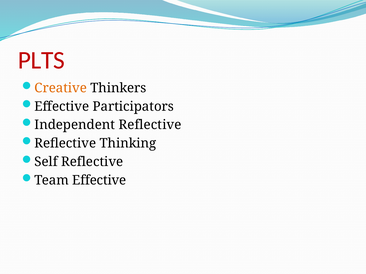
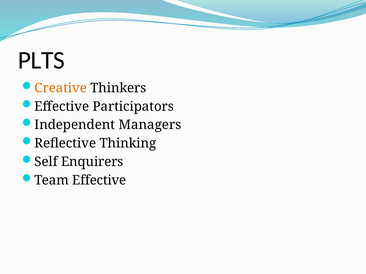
PLTS colour: red -> black (41, 60)
Independent Reflective: Reflective -> Managers (150, 125)
Self Reflective: Reflective -> Enquirers (92, 162)
